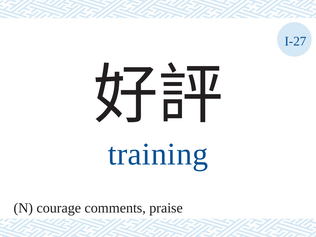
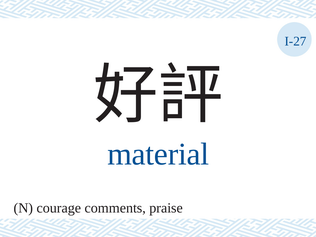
training: training -> material (158, 154)
